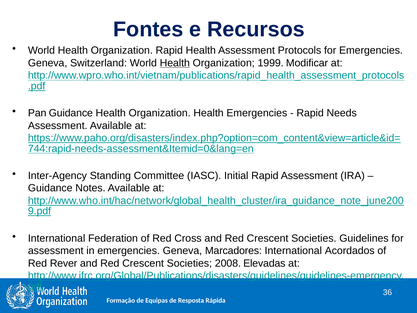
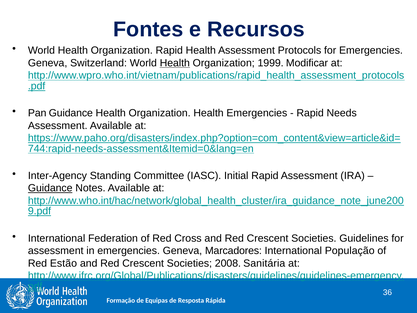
Guidance underline: none -> present (50, 188)
Acordados: Acordados -> População (350, 251)
Rever: Rever -> Estão (63, 263)
Elevadas: Elevadas -> Sanitária (264, 263)
